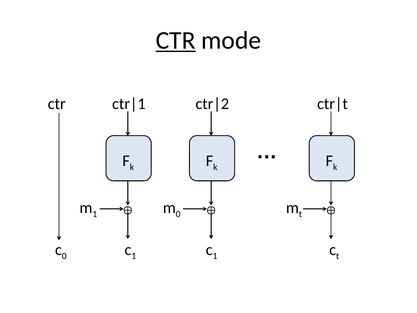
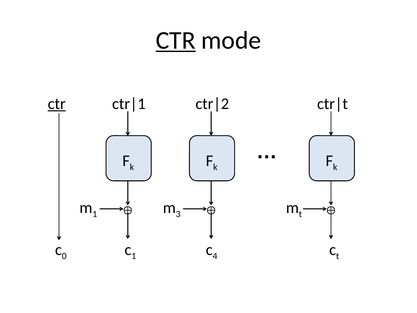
ctr underline: none -> present (57, 104)
0: 0 -> 3 (178, 214)
1: 1 -> 4 (215, 256)
